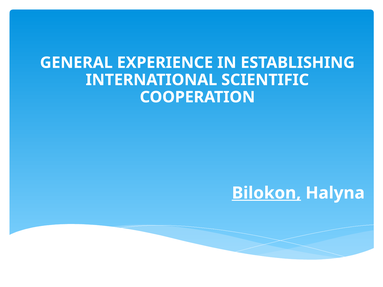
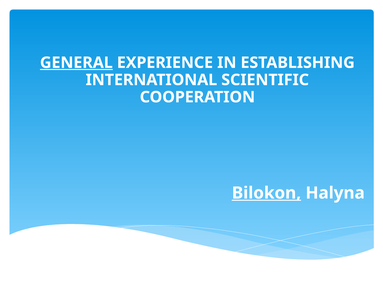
GENERAL underline: none -> present (76, 63)
